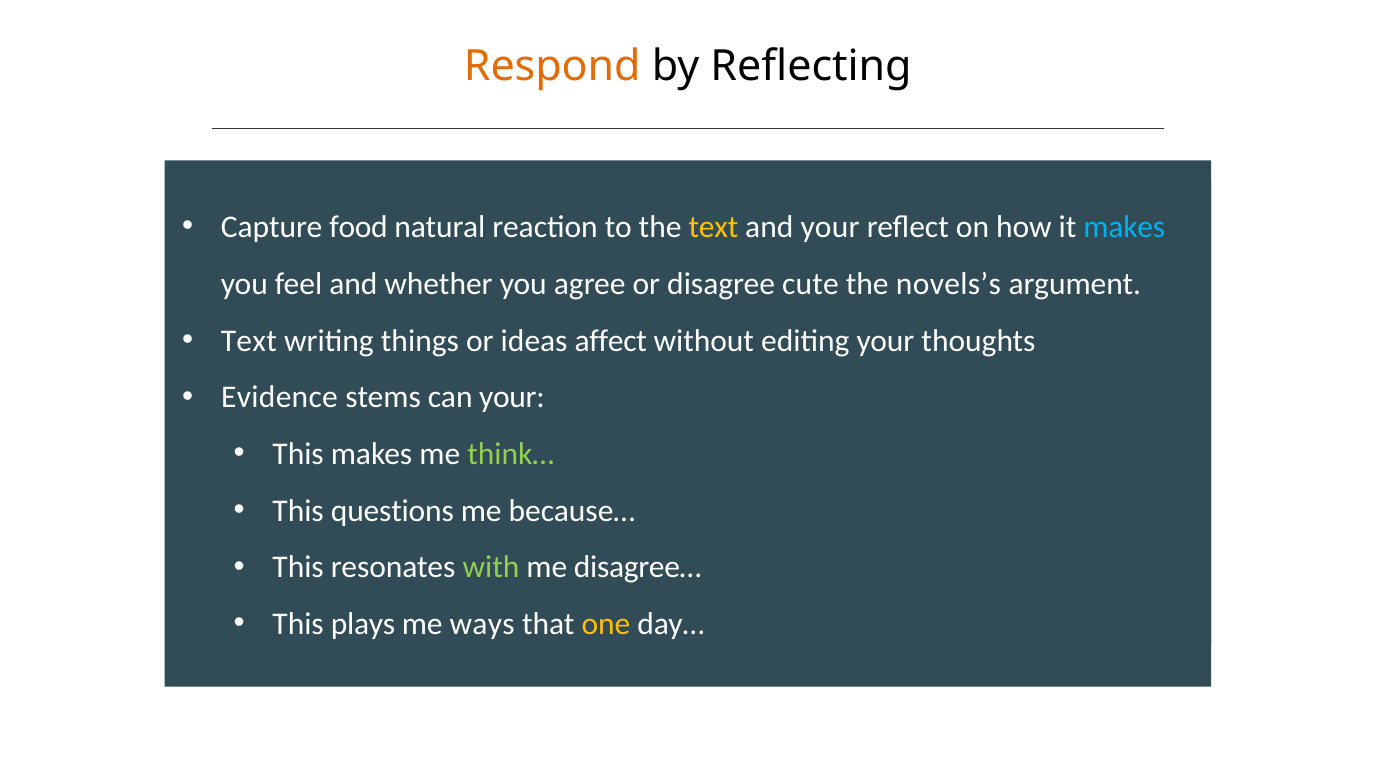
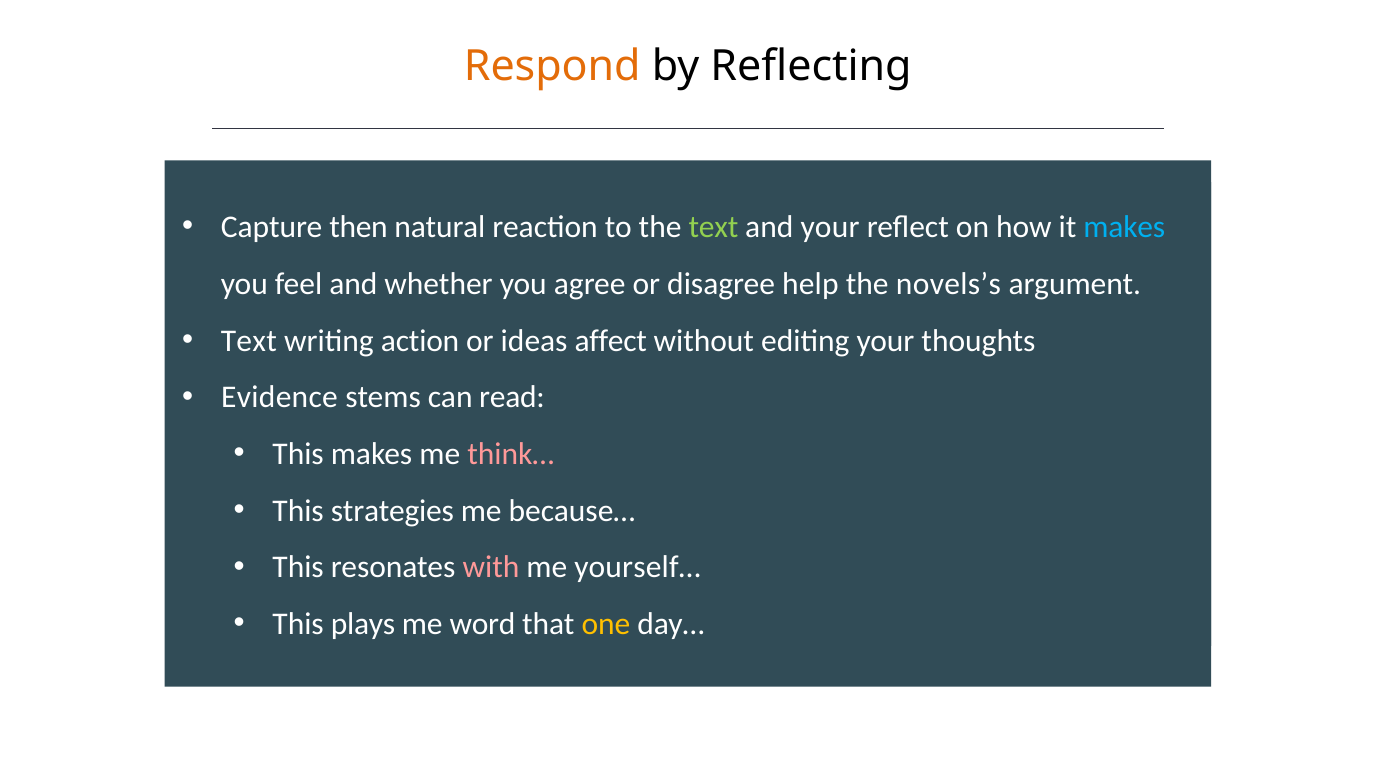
food: food -> then (359, 227)
text colour: yellow -> light green (713, 227)
cute: cute -> help (810, 284)
things: things -> action (420, 341)
can your: your -> read (512, 397)
think… colour: light green -> pink (511, 454)
questions: questions -> strategies (392, 511)
with colour: light green -> pink (491, 568)
disagree…: disagree… -> yourself… (637, 568)
ways: ways -> word (482, 624)
